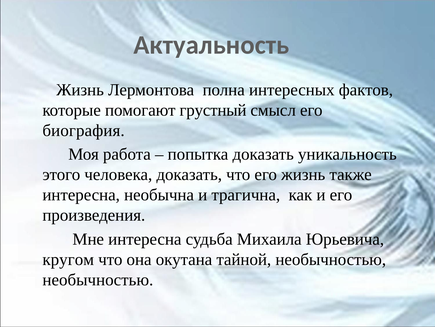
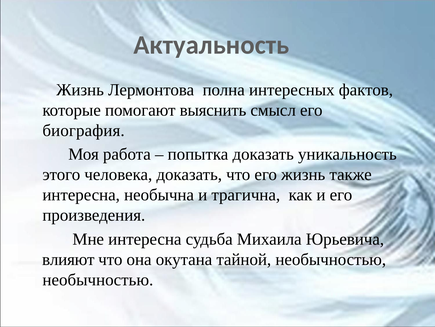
грустный: грустный -> выяснить (213, 110)
кругом: кругом -> влияют (68, 259)
